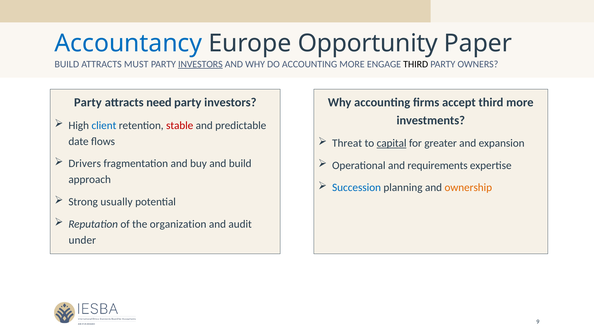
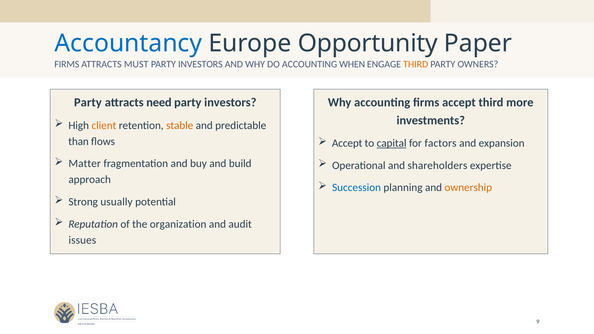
BUILD: BUILD -> FIRMS (67, 64)
INVESTORS underline: present -> none (200, 64)
ACCOUNTING MORE: MORE -> WHEN (352, 64)
THIRD colour: black -> orange (416, 64)
client colour: blue -> orange (104, 125)
stable colour: red -> orange (180, 125)
date: date -> than (79, 141)
Threat: Threat -> Accept (347, 143)
greater: greater -> factors (441, 143)
Drivers: Drivers -> Matter (85, 164)
requirements: requirements -> shareholders (437, 165)
under: under -> issues (82, 240)
